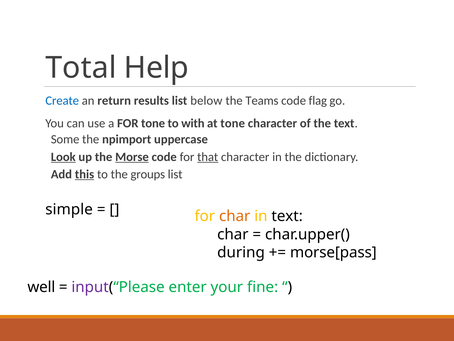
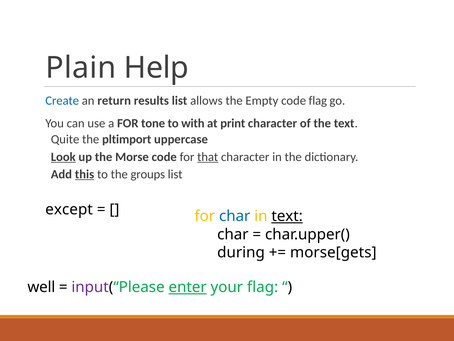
Total: Total -> Plain (81, 68)
below: below -> allows (206, 101)
Teams: Teams -> Empty (262, 101)
at tone: tone -> print (233, 123)
Some: Some -> Quite (65, 139)
npimport: npimport -> pltimport (127, 139)
Morse underline: present -> none (132, 157)
simple: simple -> except (69, 209)
char colour: orange -> blue (235, 216)
text underline: none -> present (287, 216)
morse[pass: morse[pass -> morse[gets (333, 252)
enter underline: none -> present (188, 287)
your fine: fine -> flag (263, 287)
